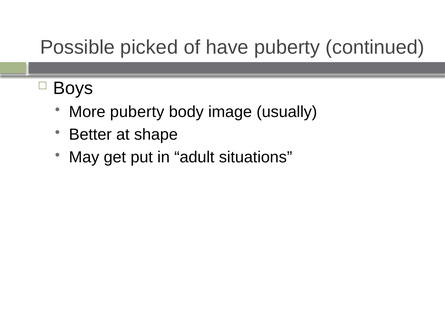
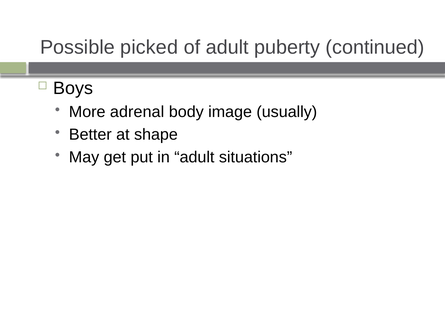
of have: have -> adult (227, 47)
More puberty: puberty -> adrenal (137, 112)
